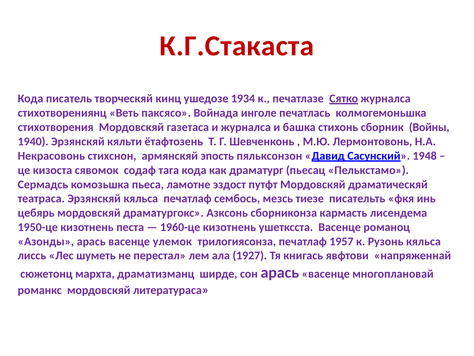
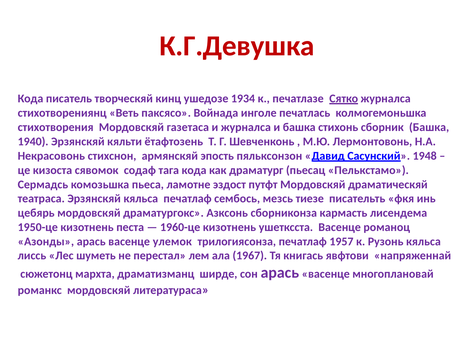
К.Г.Стакаста: К.Г.Стакаста -> К.Г.Девушка (237, 46)
сборник Войны: Войны -> Башка (429, 127)
1927: 1927 -> 1967 (250, 255)
